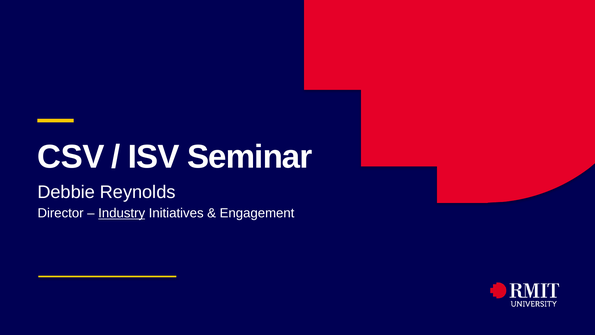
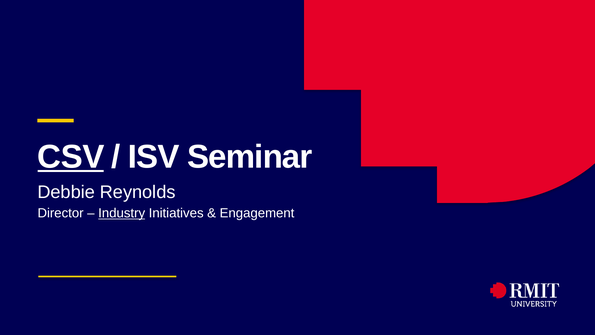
CSV underline: none -> present (71, 157)
